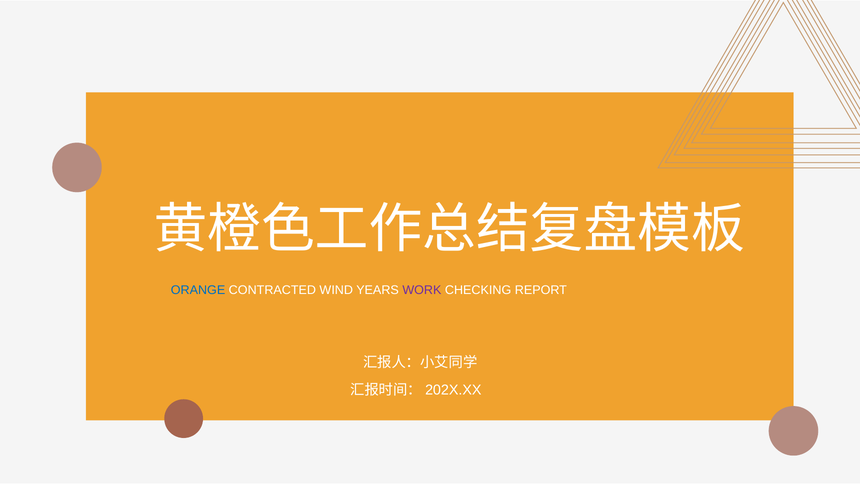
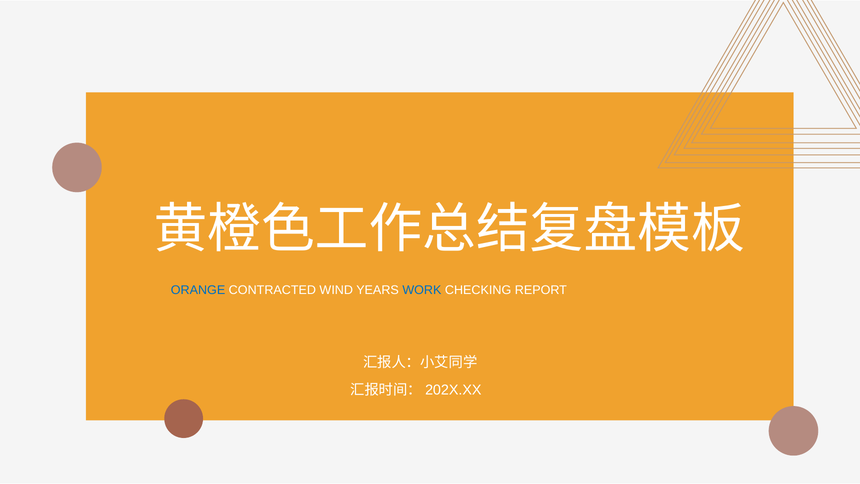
WORK colour: purple -> blue (422, 290)
